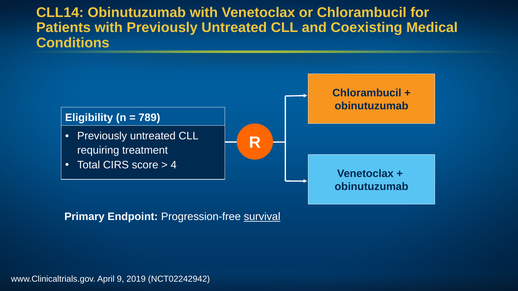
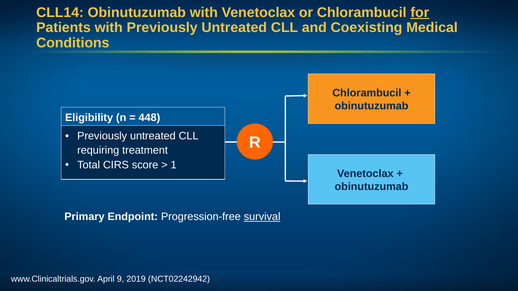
for underline: none -> present (420, 13)
789: 789 -> 448 (149, 118)
4: 4 -> 1 (174, 165)
